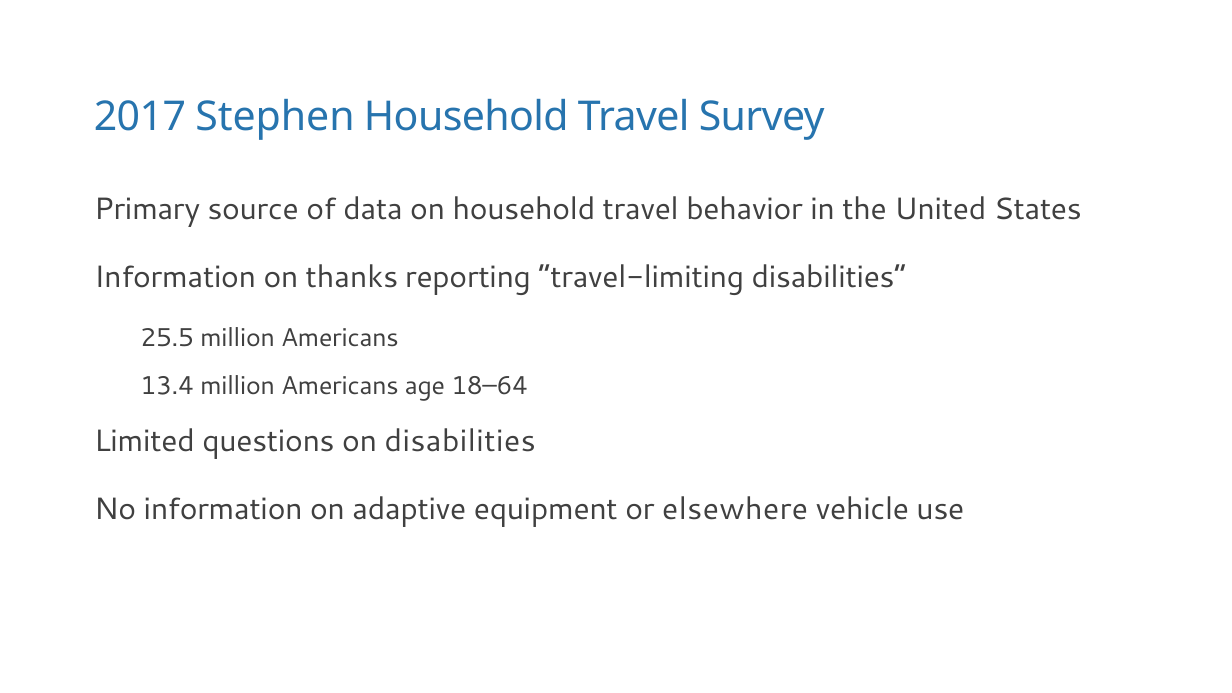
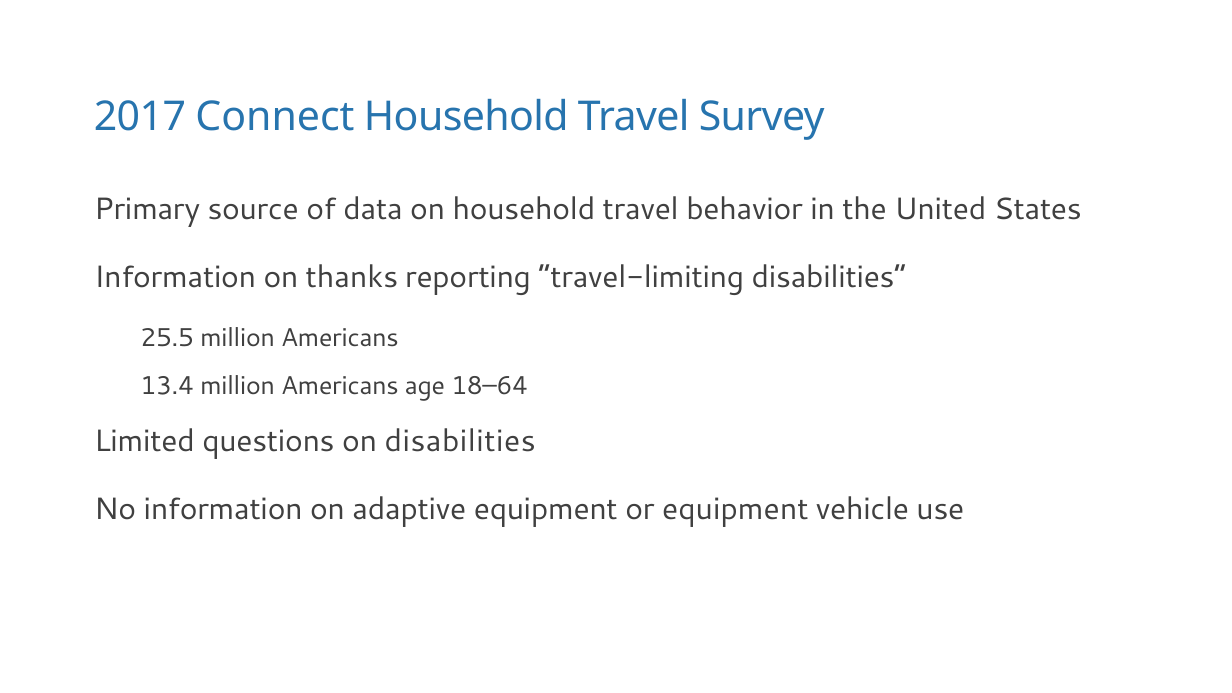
Stephen: Stephen -> Connect (275, 117)
or elsewhere: elsewhere -> equipment (735, 509)
